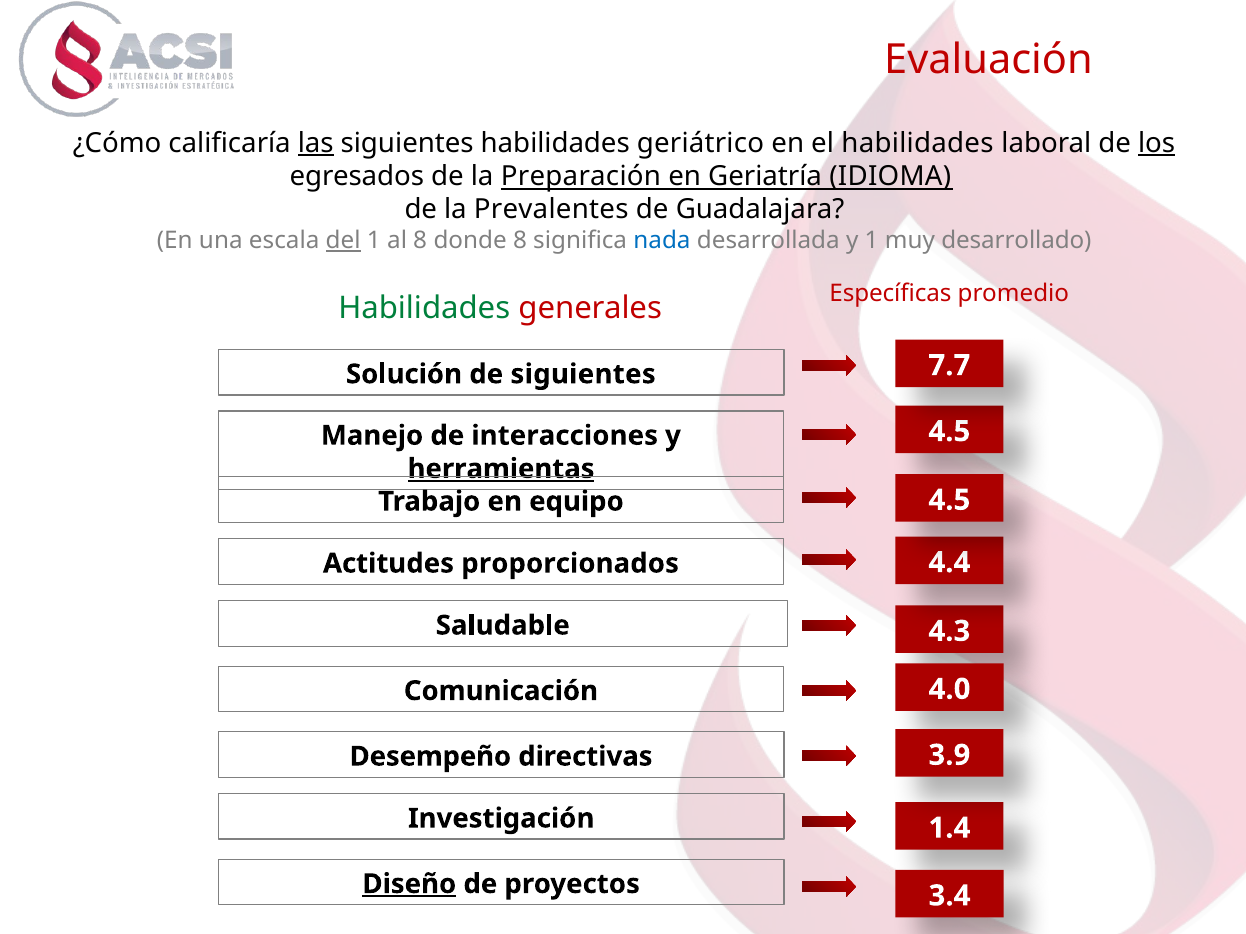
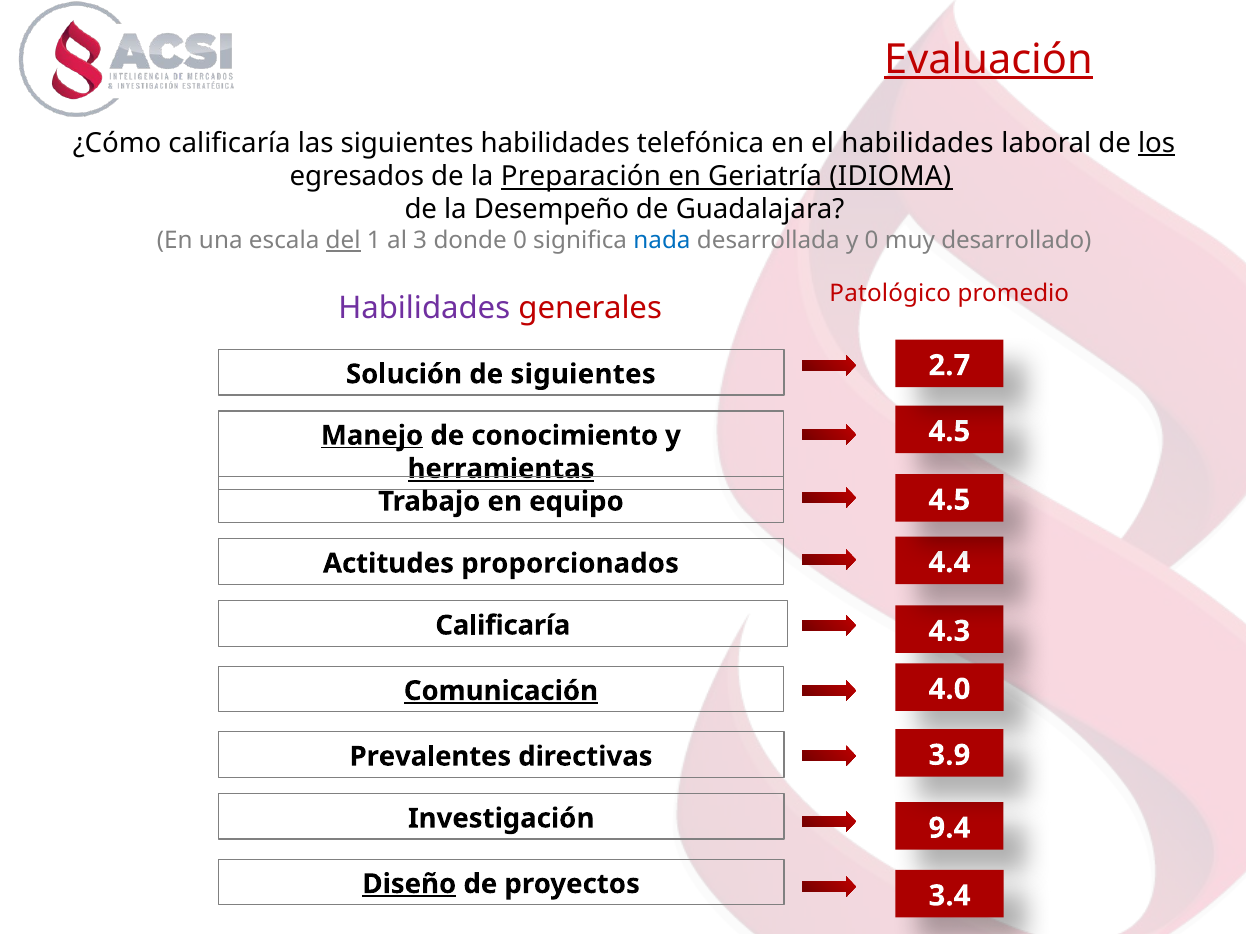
Evaluación underline: none -> present (988, 60)
las underline: present -> none (316, 143)
geriátrico: geriátrico -> telefónica (701, 143)
Prevalentes: Prevalentes -> Desempeño (551, 210)
al 8: 8 -> 3 (420, 241)
donde 8: 8 -> 0 (520, 241)
y 1: 1 -> 0 (872, 241)
Específicas: Específicas -> Patológico (890, 294)
Habilidades colour: green -> purple (424, 308)
7.7: 7.7 -> 2.7 (949, 366)
Manejo underline: none -> present (372, 436)
interacciones: interacciones -> conocimiento (565, 436)
Saludable: Saludable -> Calificaría (503, 626)
Comunicación underline: none -> present (501, 691)
Desempeño: Desempeño -> Prevalentes (430, 757)
1.4: 1.4 -> 9.4 (949, 828)
